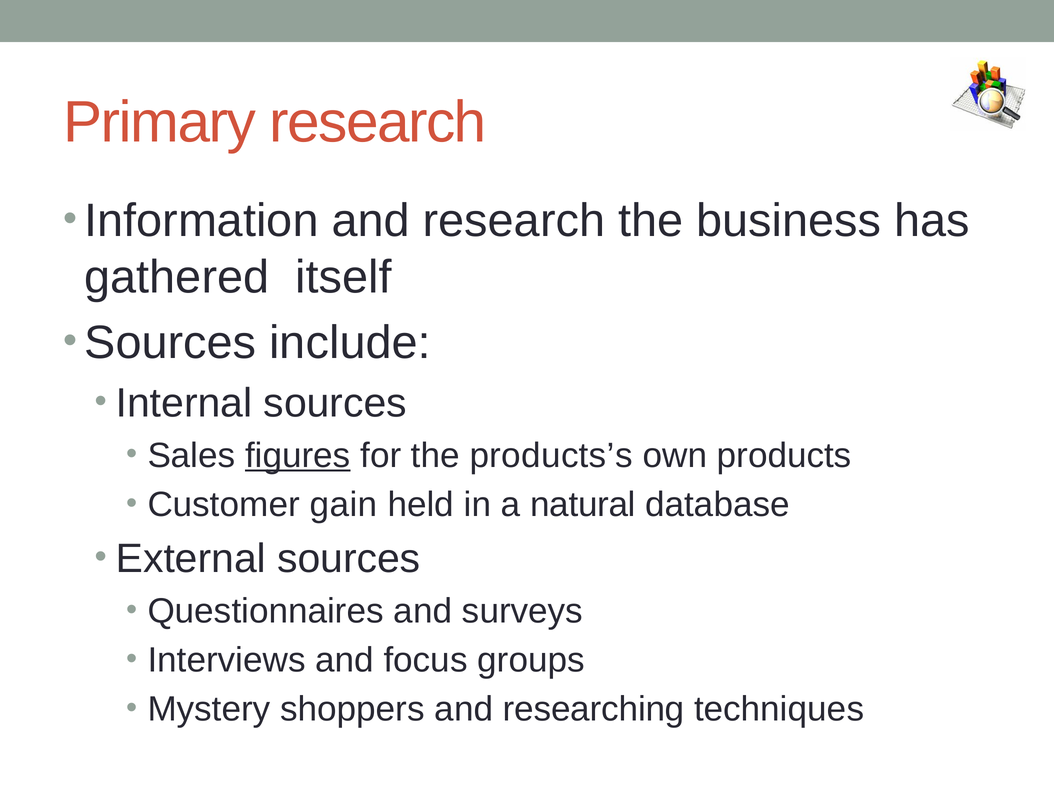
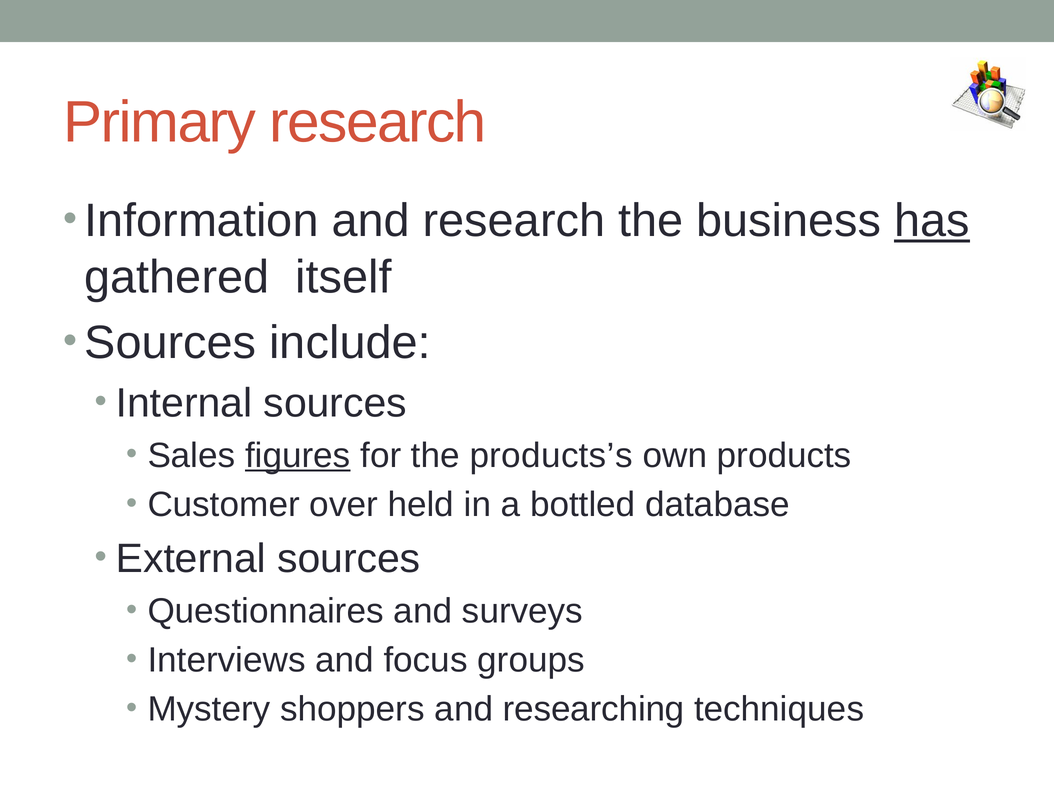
has underline: none -> present (932, 221)
gain: gain -> over (344, 505)
natural: natural -> bottled (583, 505)
